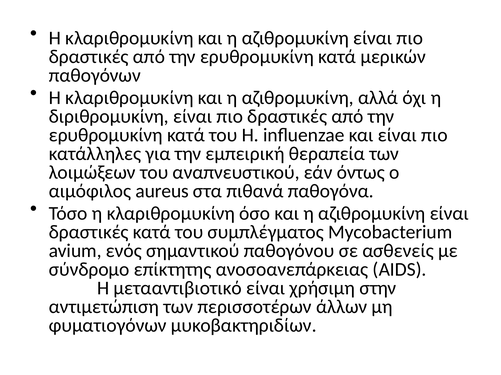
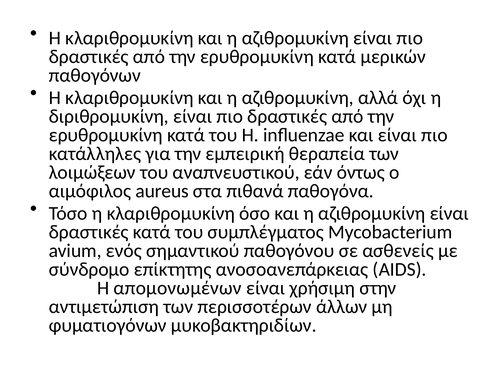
μετααντιβιοτικό: μετααντιβιοτικό -> απομονωμένων (178, 289)
